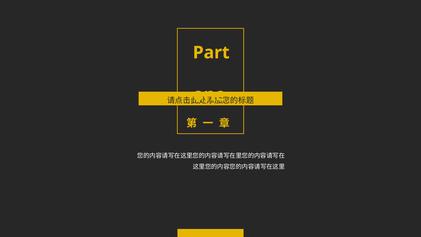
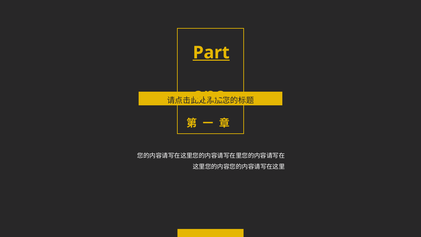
Part underline: none -> present (211, 53)
